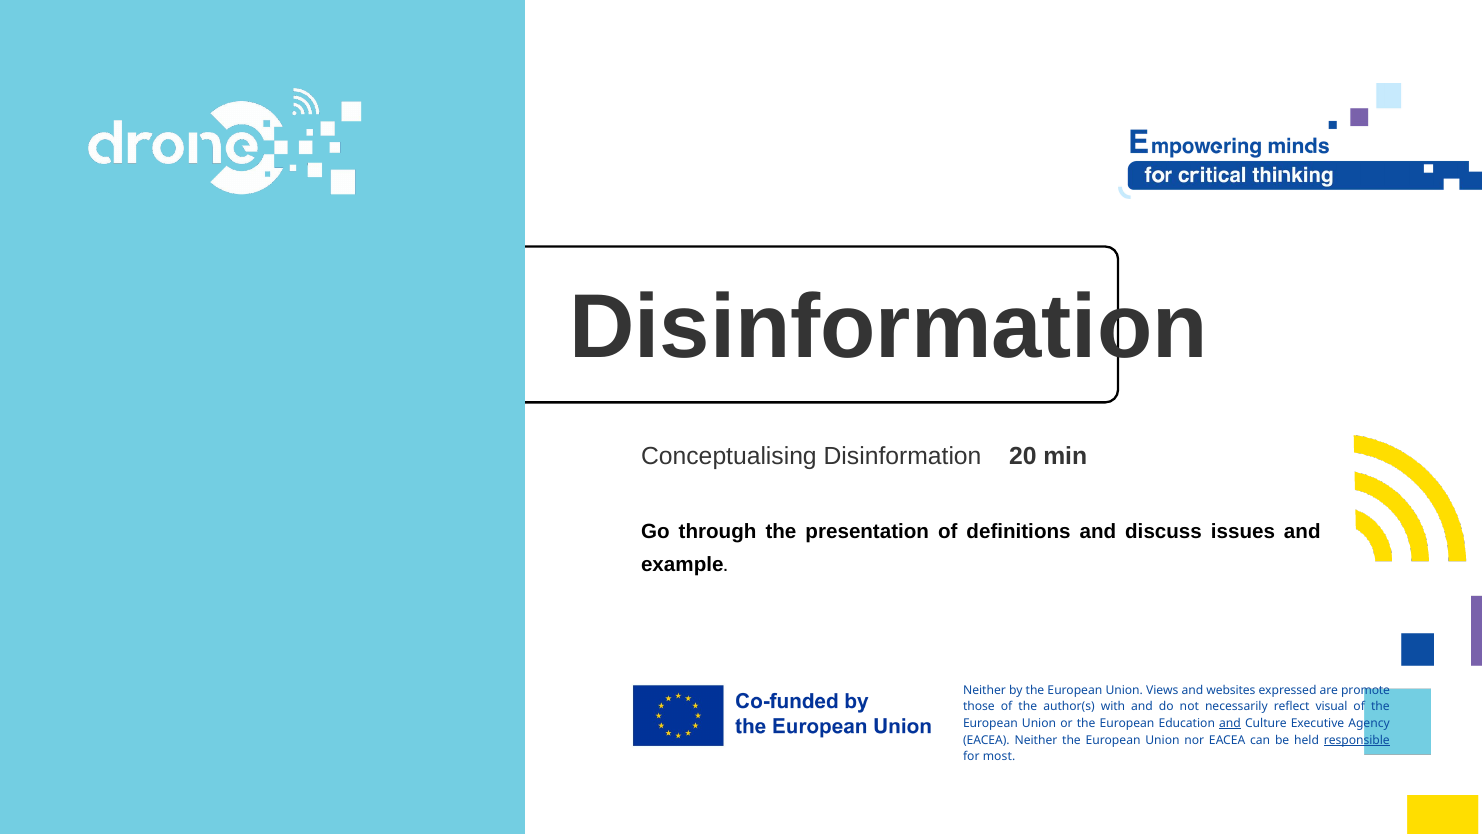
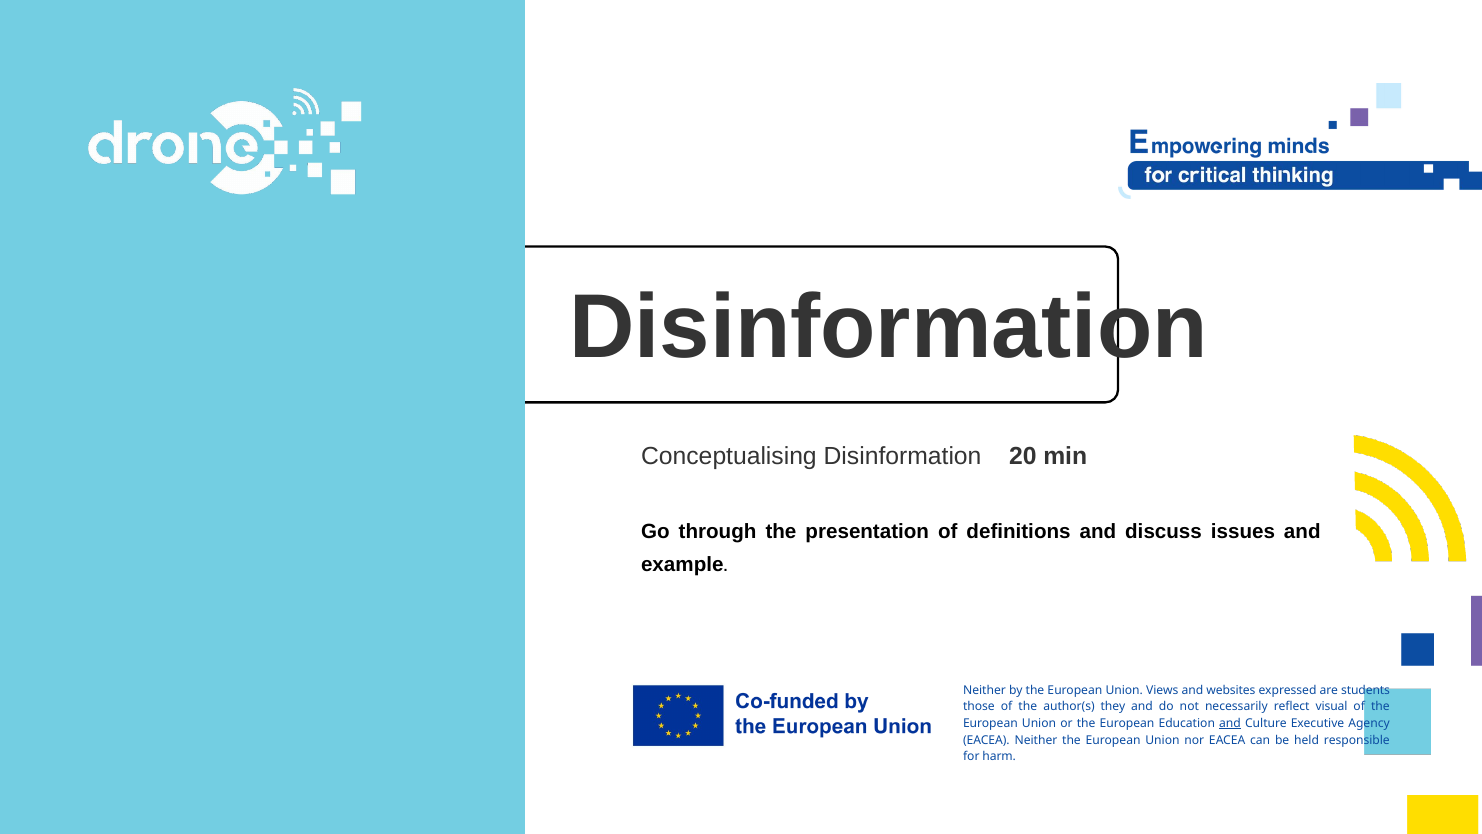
promote: promote -> students (1366, 690)
with: with -> they (1113, 706)
responsible underline: present -> none (1357, 740)
most: most -> harm (999, 757)
